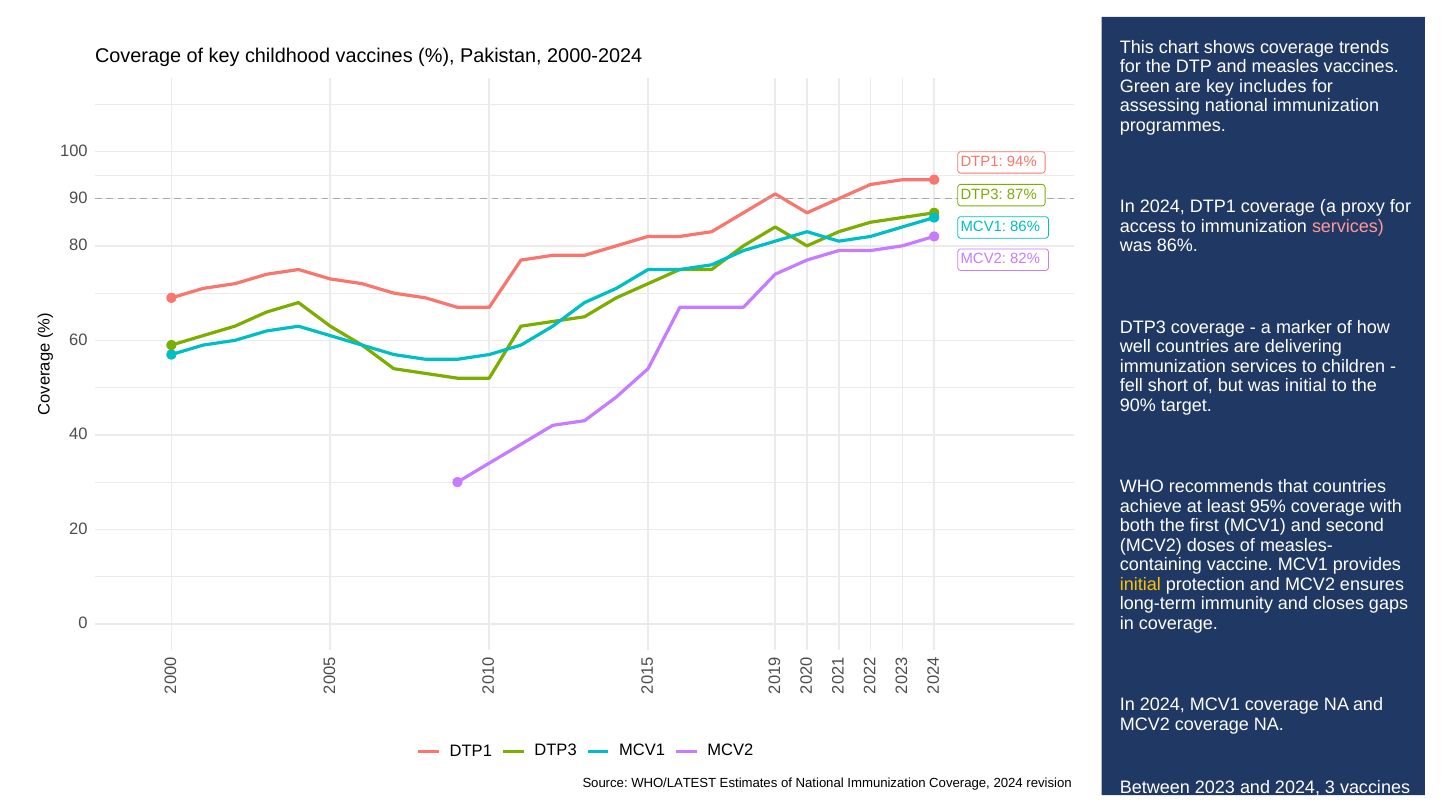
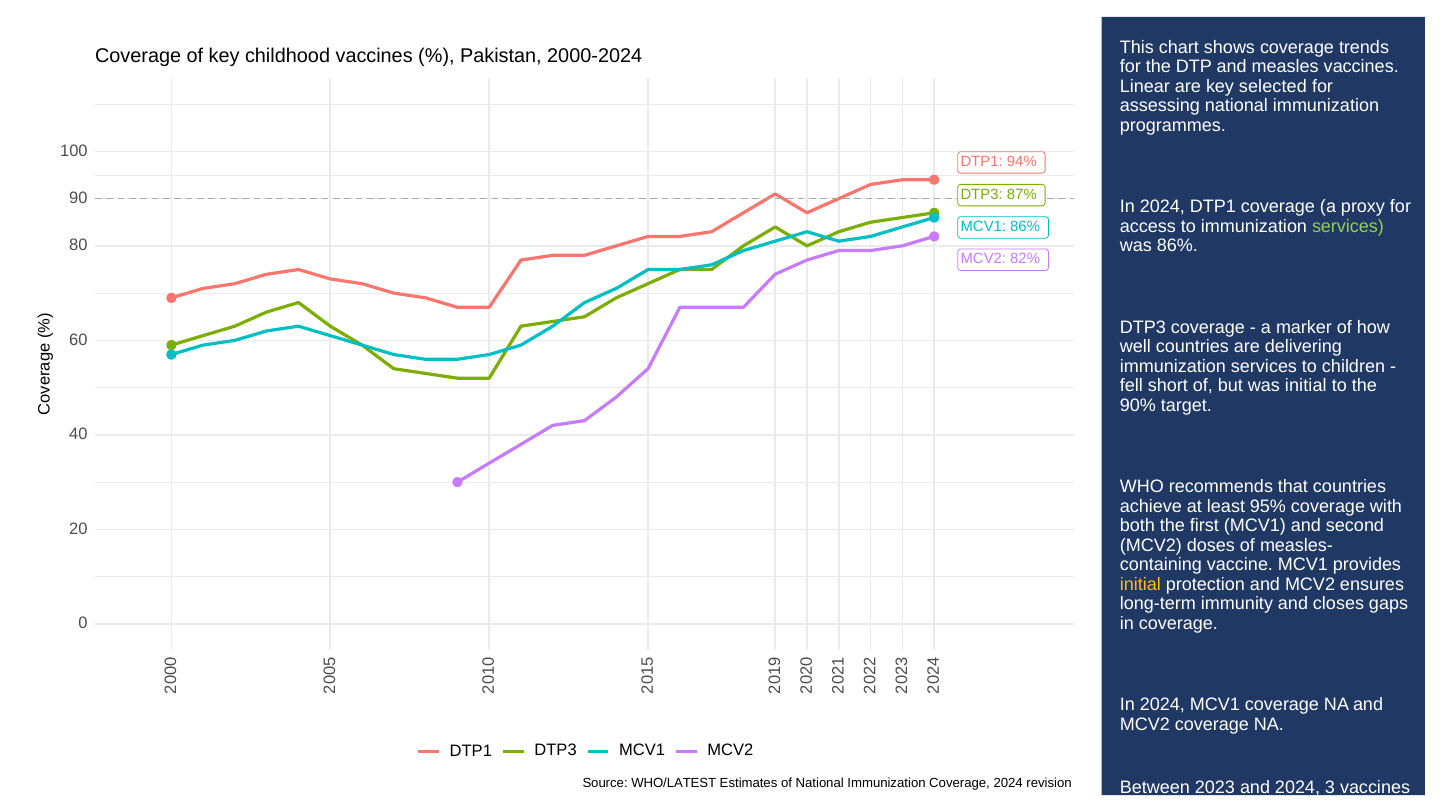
Green: Green -> Linear (1145, 86)
includes: includes -> selected (1273, 86)
services colour: pink -> light green (1348, 226)
